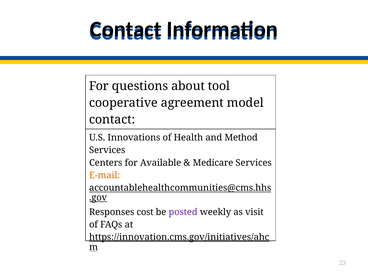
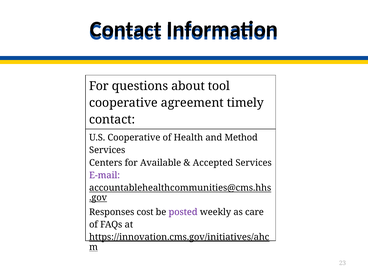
model: model -> timely (245, 103)
U.S Innovations: Innovations -> Cooperative (134, 138)
Medicare: Medicare -> Accepted (213, 163)
E-mail colour: orange -> purple (105, 175)
visit: visit -> care (254, 212)
